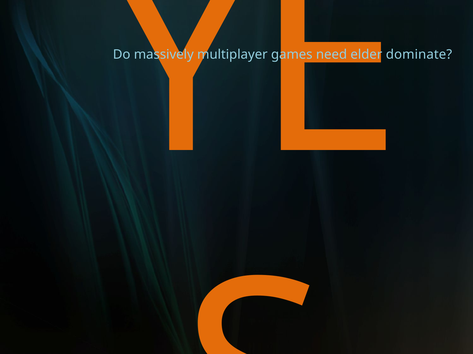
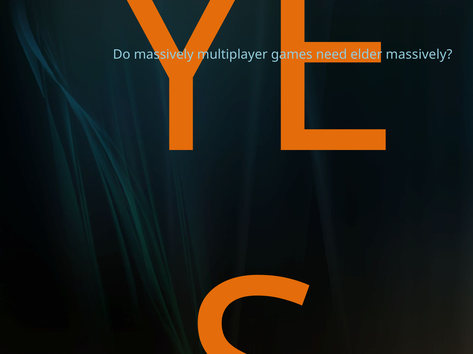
dominate: dominate -> massively (419, 55)
